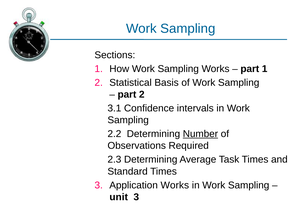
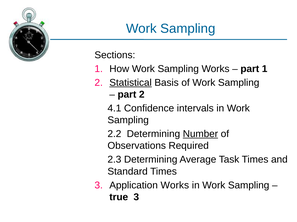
Statistical underline: none -> present (131, 83)
3.1: 3.1 -> 4.1 (114, 109)
unit: unit -> true (119, 198)
